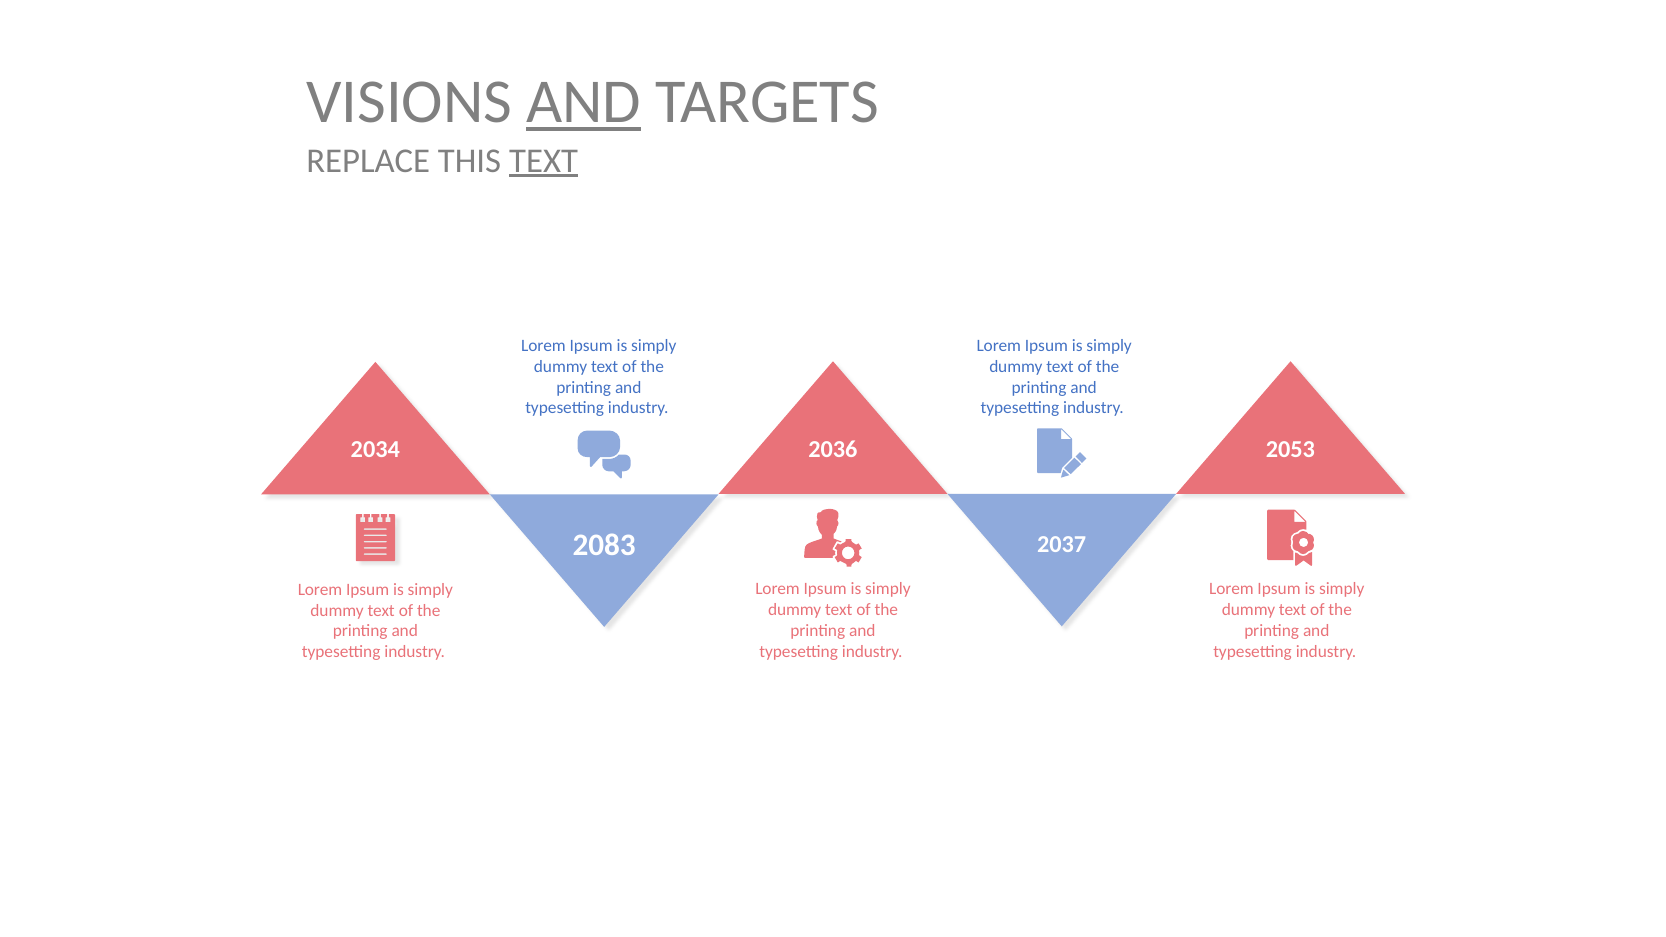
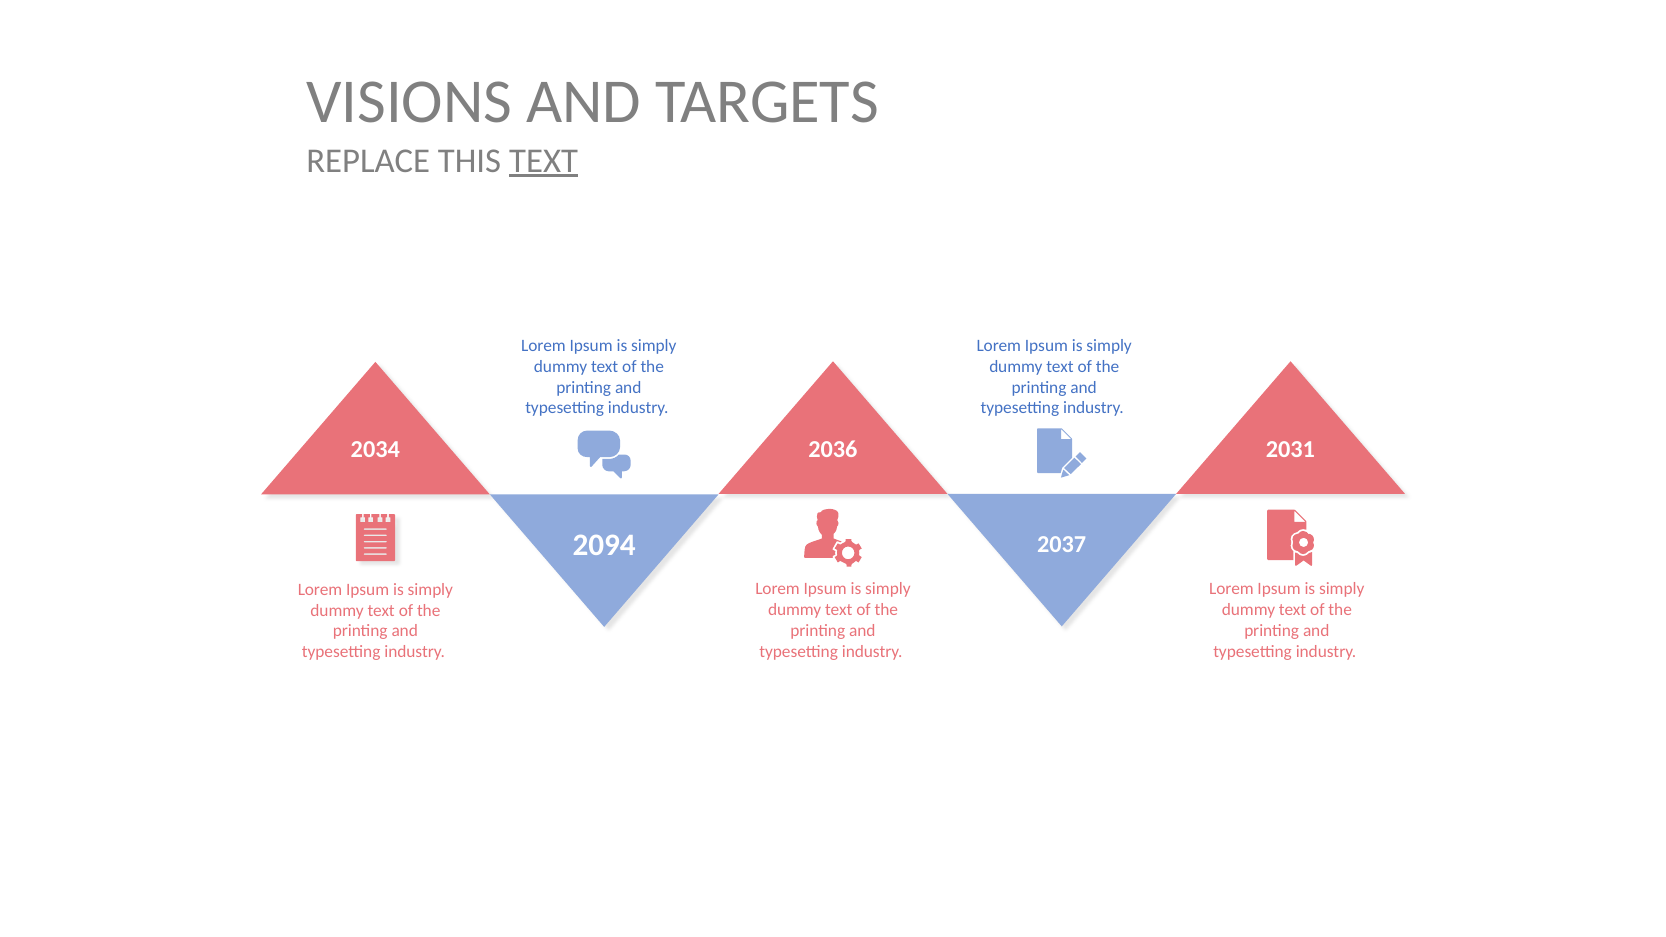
AND underline: present -> none (584, 102)
2053: 2053 -> 2031 (1290, 449)
2083: 2083 -> 2094 (604, 545)
